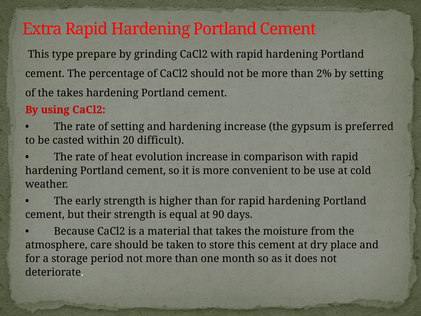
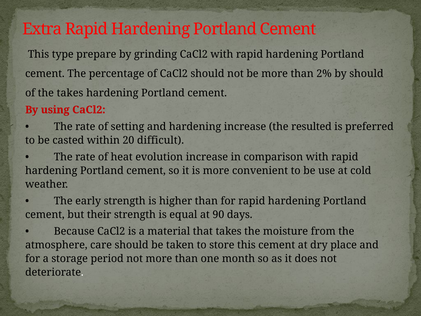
by setting: setting -> should (366, 74)
gypsum: gypsum -> resulted (311, 126)
